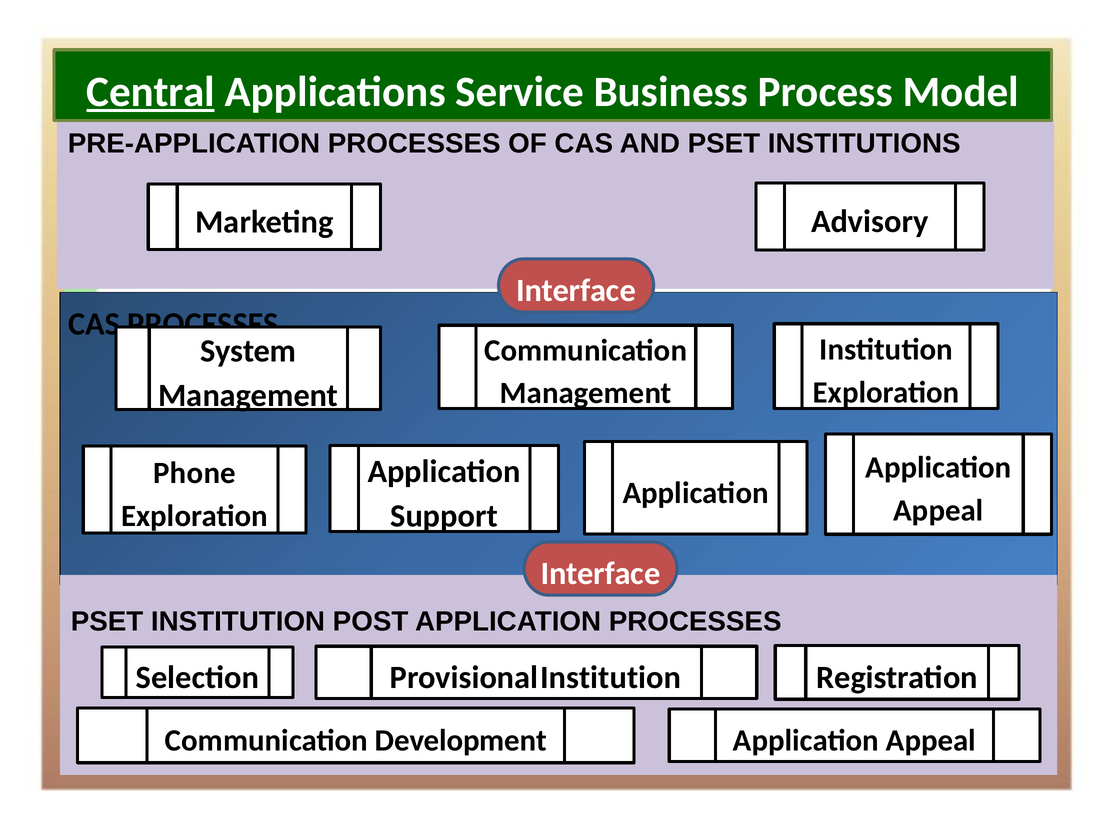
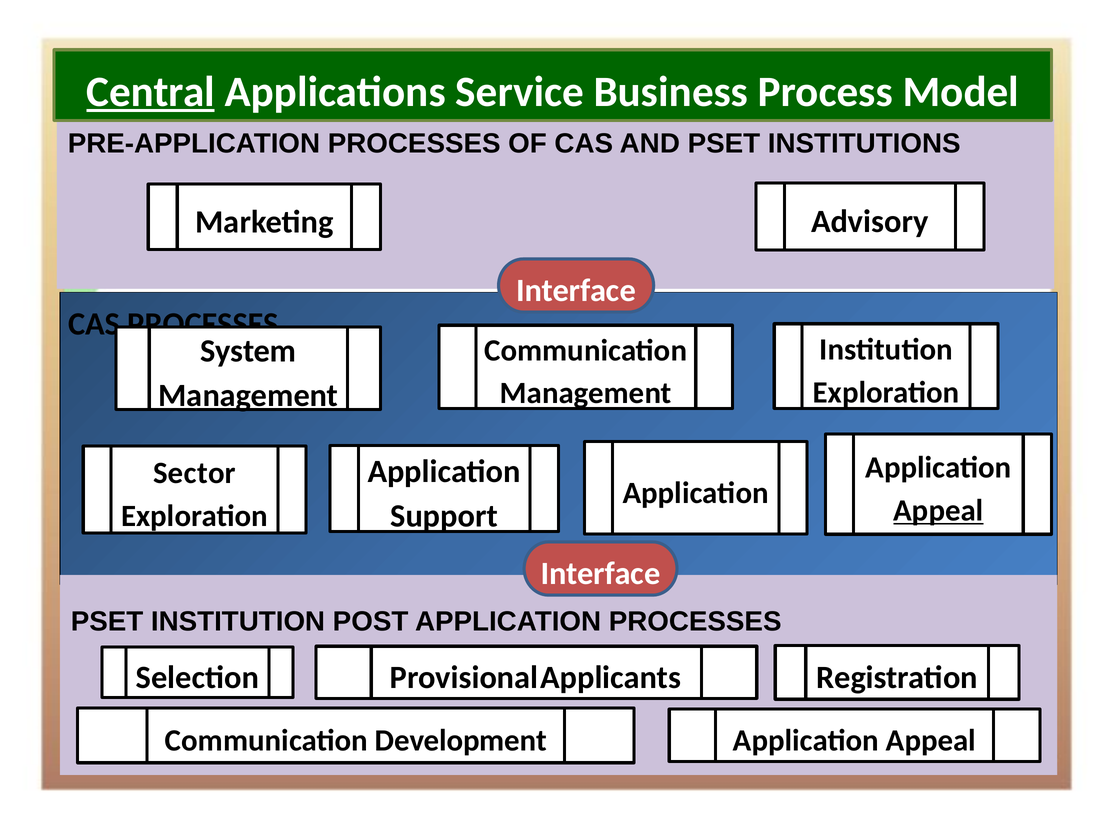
Phone: Phone -> Sector (194, 473)
Appeal underline: none -> present (938, 510)
Provisional Institution: Institution -> Applicants (611, 677)
